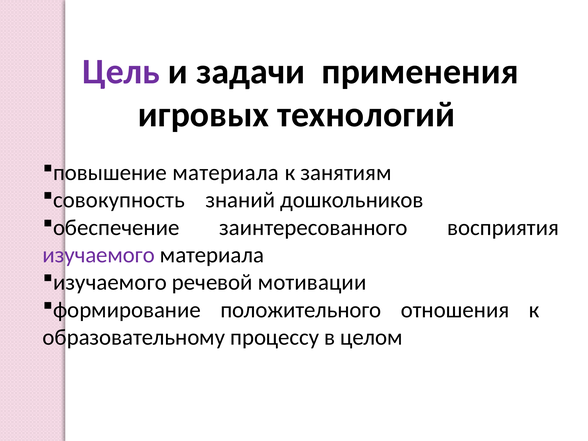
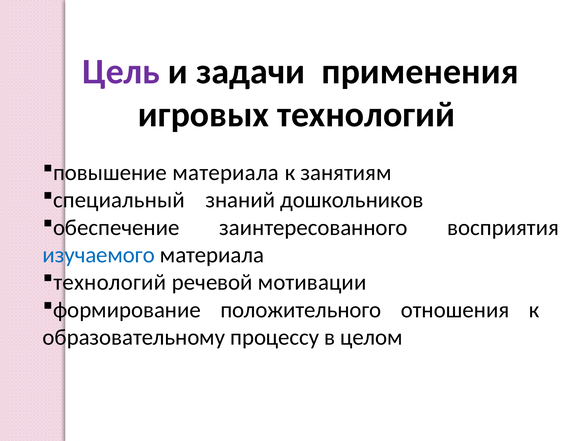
совокупность: совокупность -> специальный (119, 200)
изучаемого colour: purple -> blue (99, 255)
изучаемого: изучаемого -> технологий (110, 282)
